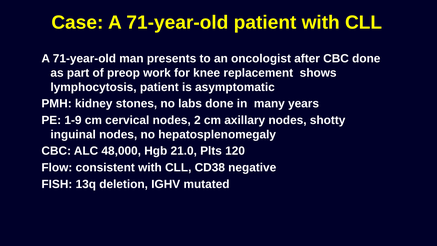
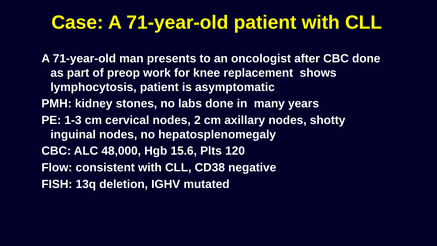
1-9: 1-9 -> 1-3 (73, 120)
21.0: 21.0 -> 15.6 (184, 151)
